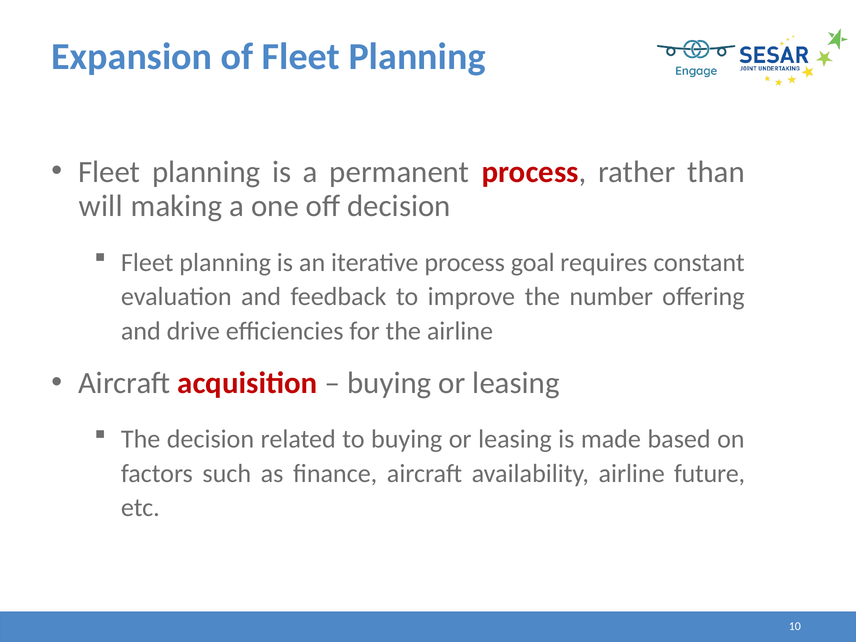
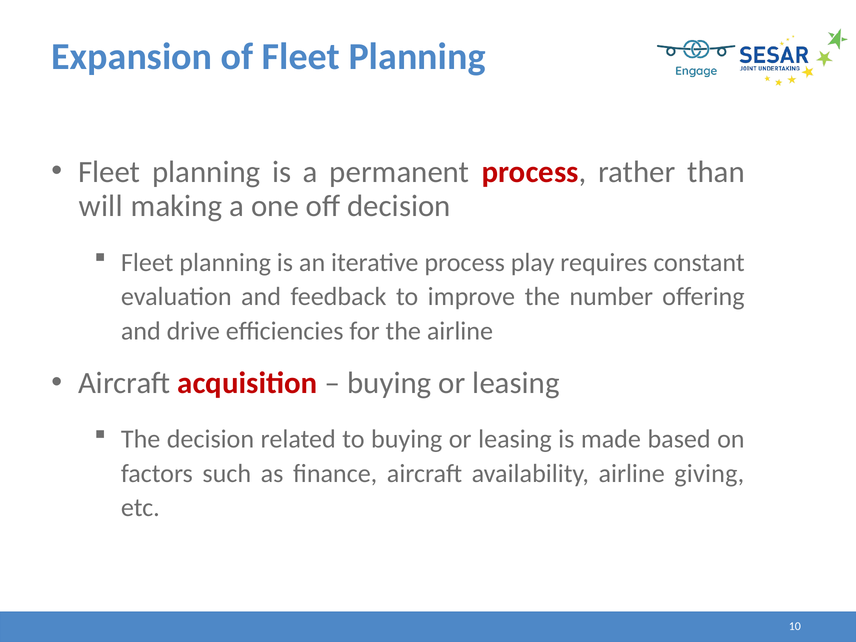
goal: goal -> play (533, 262)
future: future -> giving (709, 474)
